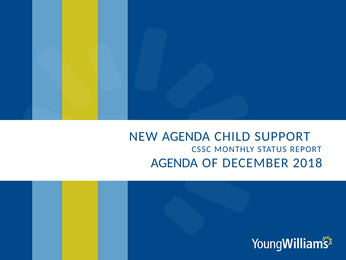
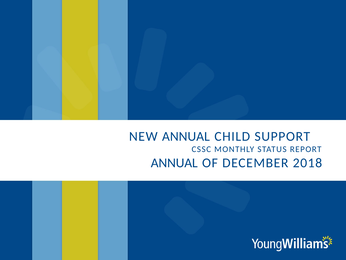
NEW AGENDA: AGENDA -> ANNUAL (186, 136)
AGENDA: AGENDA -> ANNUAL (174, 163)
